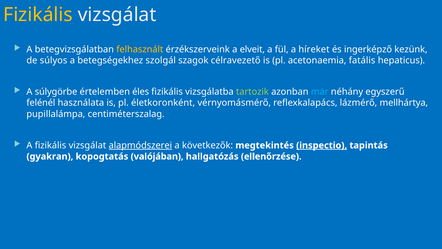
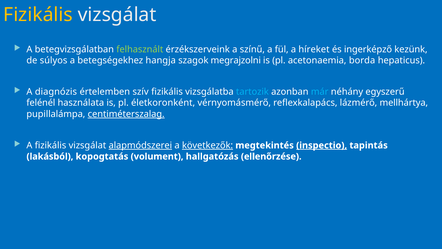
felhasznált colour: yellow -> light green (140, 49)
elveit: elveit -> színű (252, 49)
szolgál: szolgál -> hangja (161, 60)
célravezető: célravezető -> megrajzolni (236, 60)
fatális: fatális -> borda (362, 60)
súlygörbe: súlygörbe -> diagnózis (56, 92)
éles: éles -> szív (141, 92)
tartozik colour: light green -> light blue (252, 92)
centiméterszalag underline: none -> present (126, 114)
következők underline: none -> present (207, 145)
gyakran: gyakran -> lakásból (50, 156)
valójában: valójában -> volument (157, 156)
